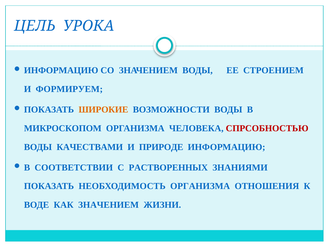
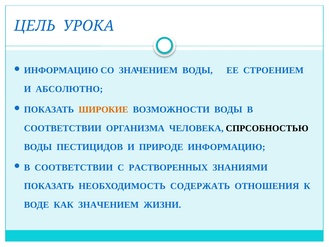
ФОРМИРУЕМ: ФОРМИРУЕМ -> АБСОЛЮТНО (69, 89)
МИКРОСКОПОМ: МИКРОСКОПОМ -> СООТВЕТСТВИИ (63, 128)
СПРСОБНОСТЬЮ colour: red -> black (267, 128)
КАЧЕСТВАМИ: КАЧЕСТВАМИ -> ПЕСТИЦИДОВ (90, 147)
НЕОБХОДИМОСТЬ ОРГАНИЗМА: ОРГАНИЗМА -> СОДЕРЖАТЬ (200, 186)
